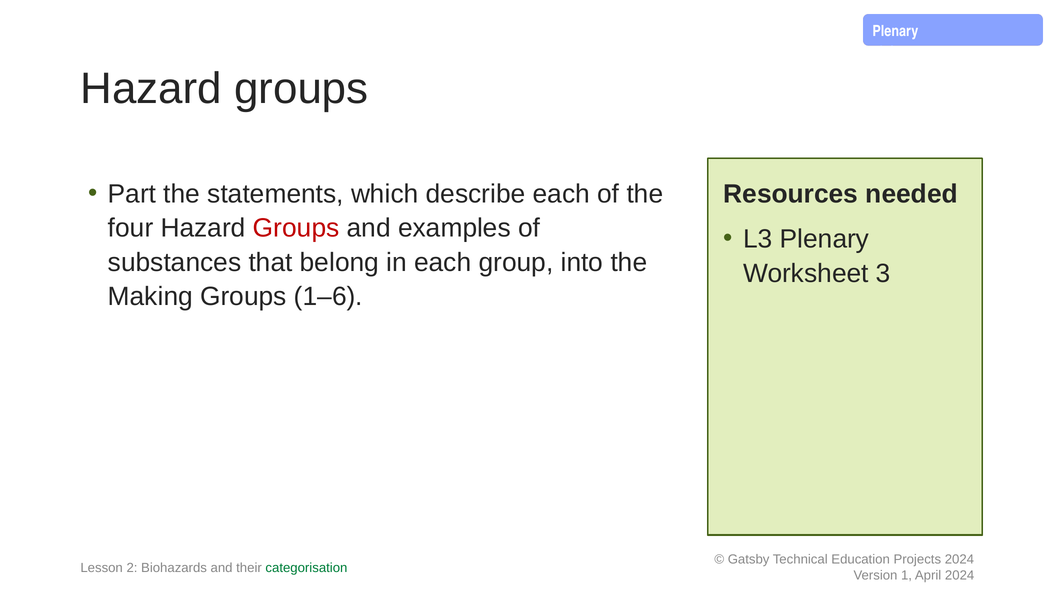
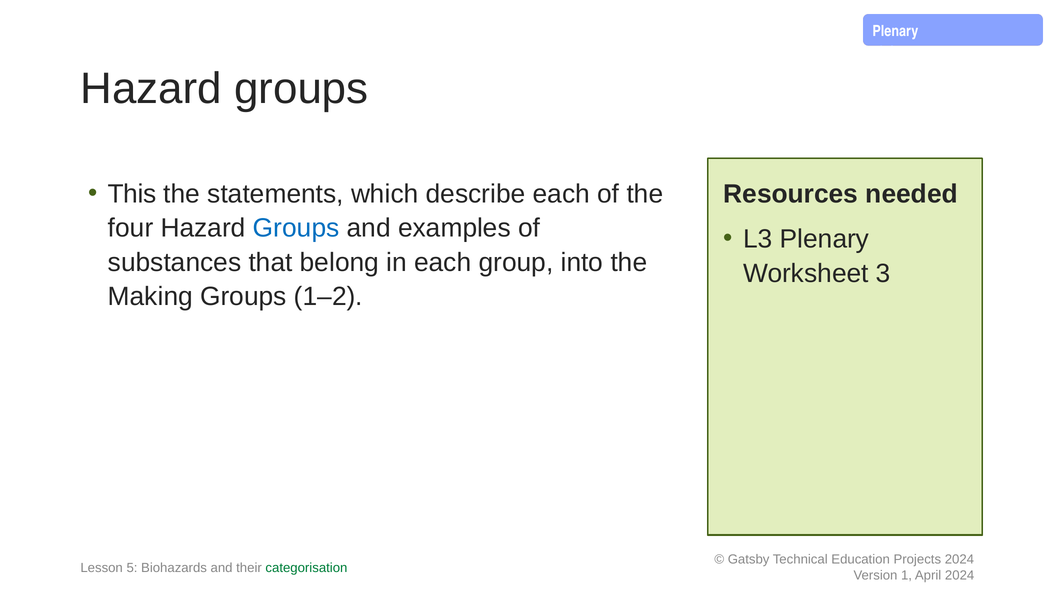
Part: Part -> This (132, 194)
Groups colour: red -> blue (296, 228)
1–6: 1–6 -> 1–2 (328, 296)
2: 2 -> 5 (132, 567)
